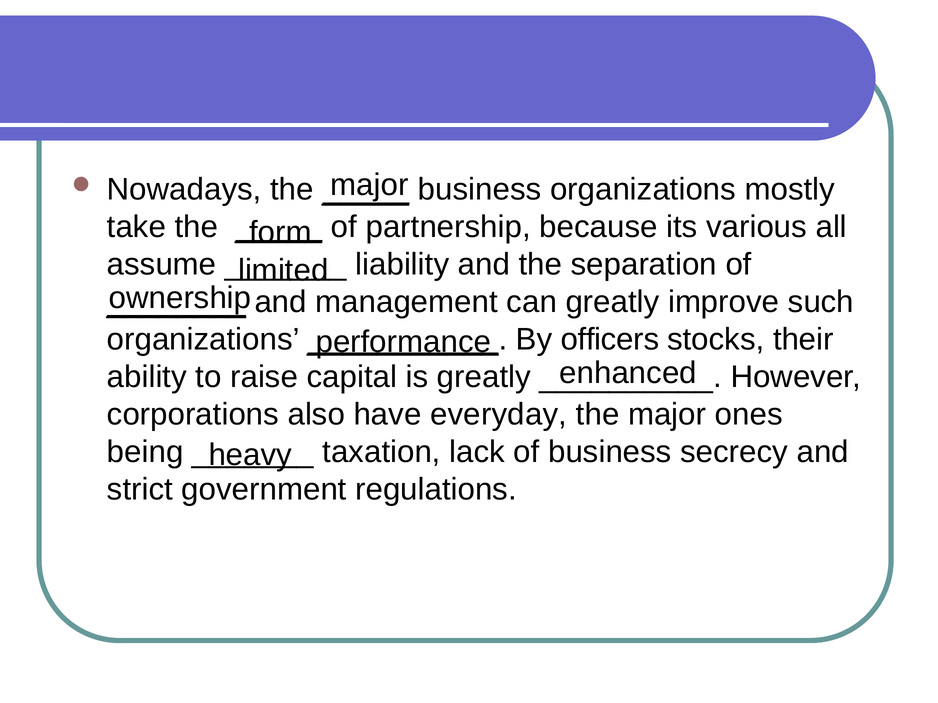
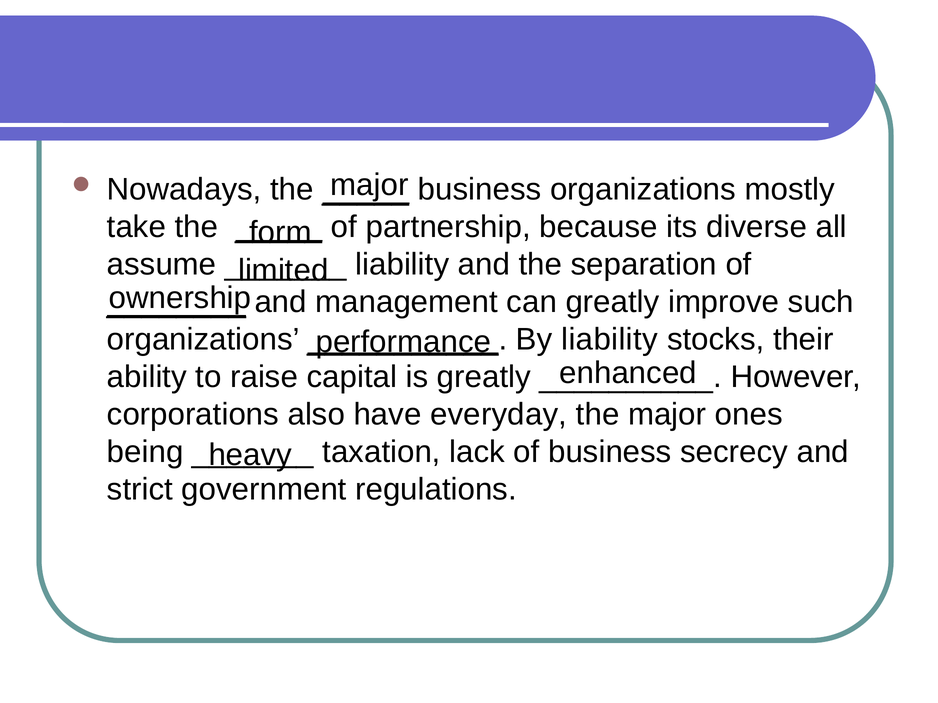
various: various -> diverse (757, 227)
By officers: officers -> liability (610, 340)
